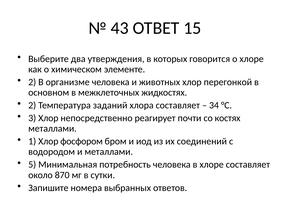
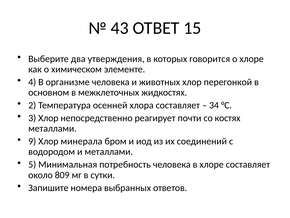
2: 2 -> 4 (32, 82)
заданий: заданий -> осенней (110, 105)
1: 1 -> 9 (32, 141)
фосфором: фосфором -> минерала (81, 141)
870: 870 -> 809 (62, 175)
